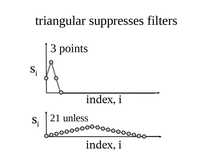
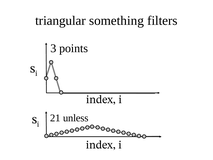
suppresses: suppresses -> something (116, 21)
